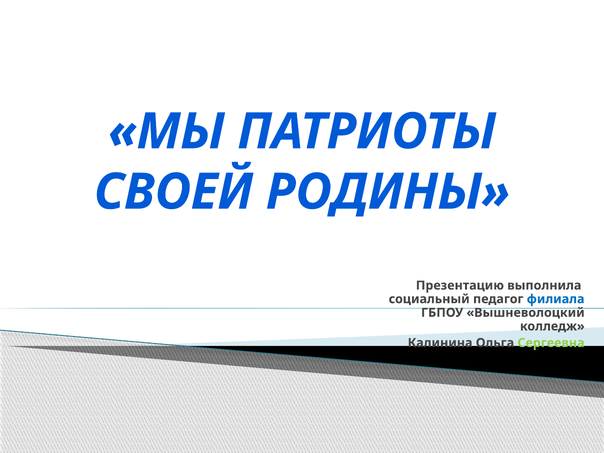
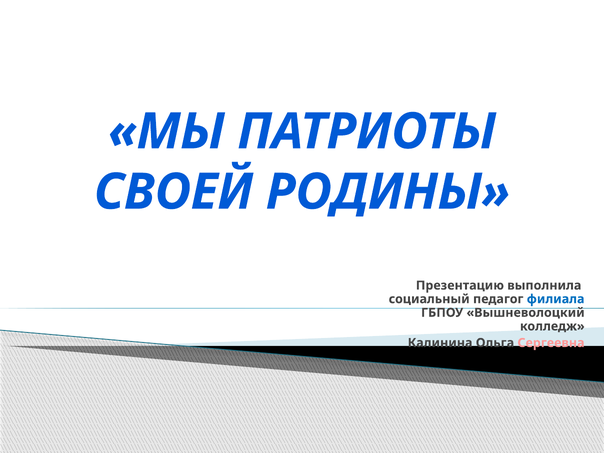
Сергеевна colour: light green -> pink (551, 343)
